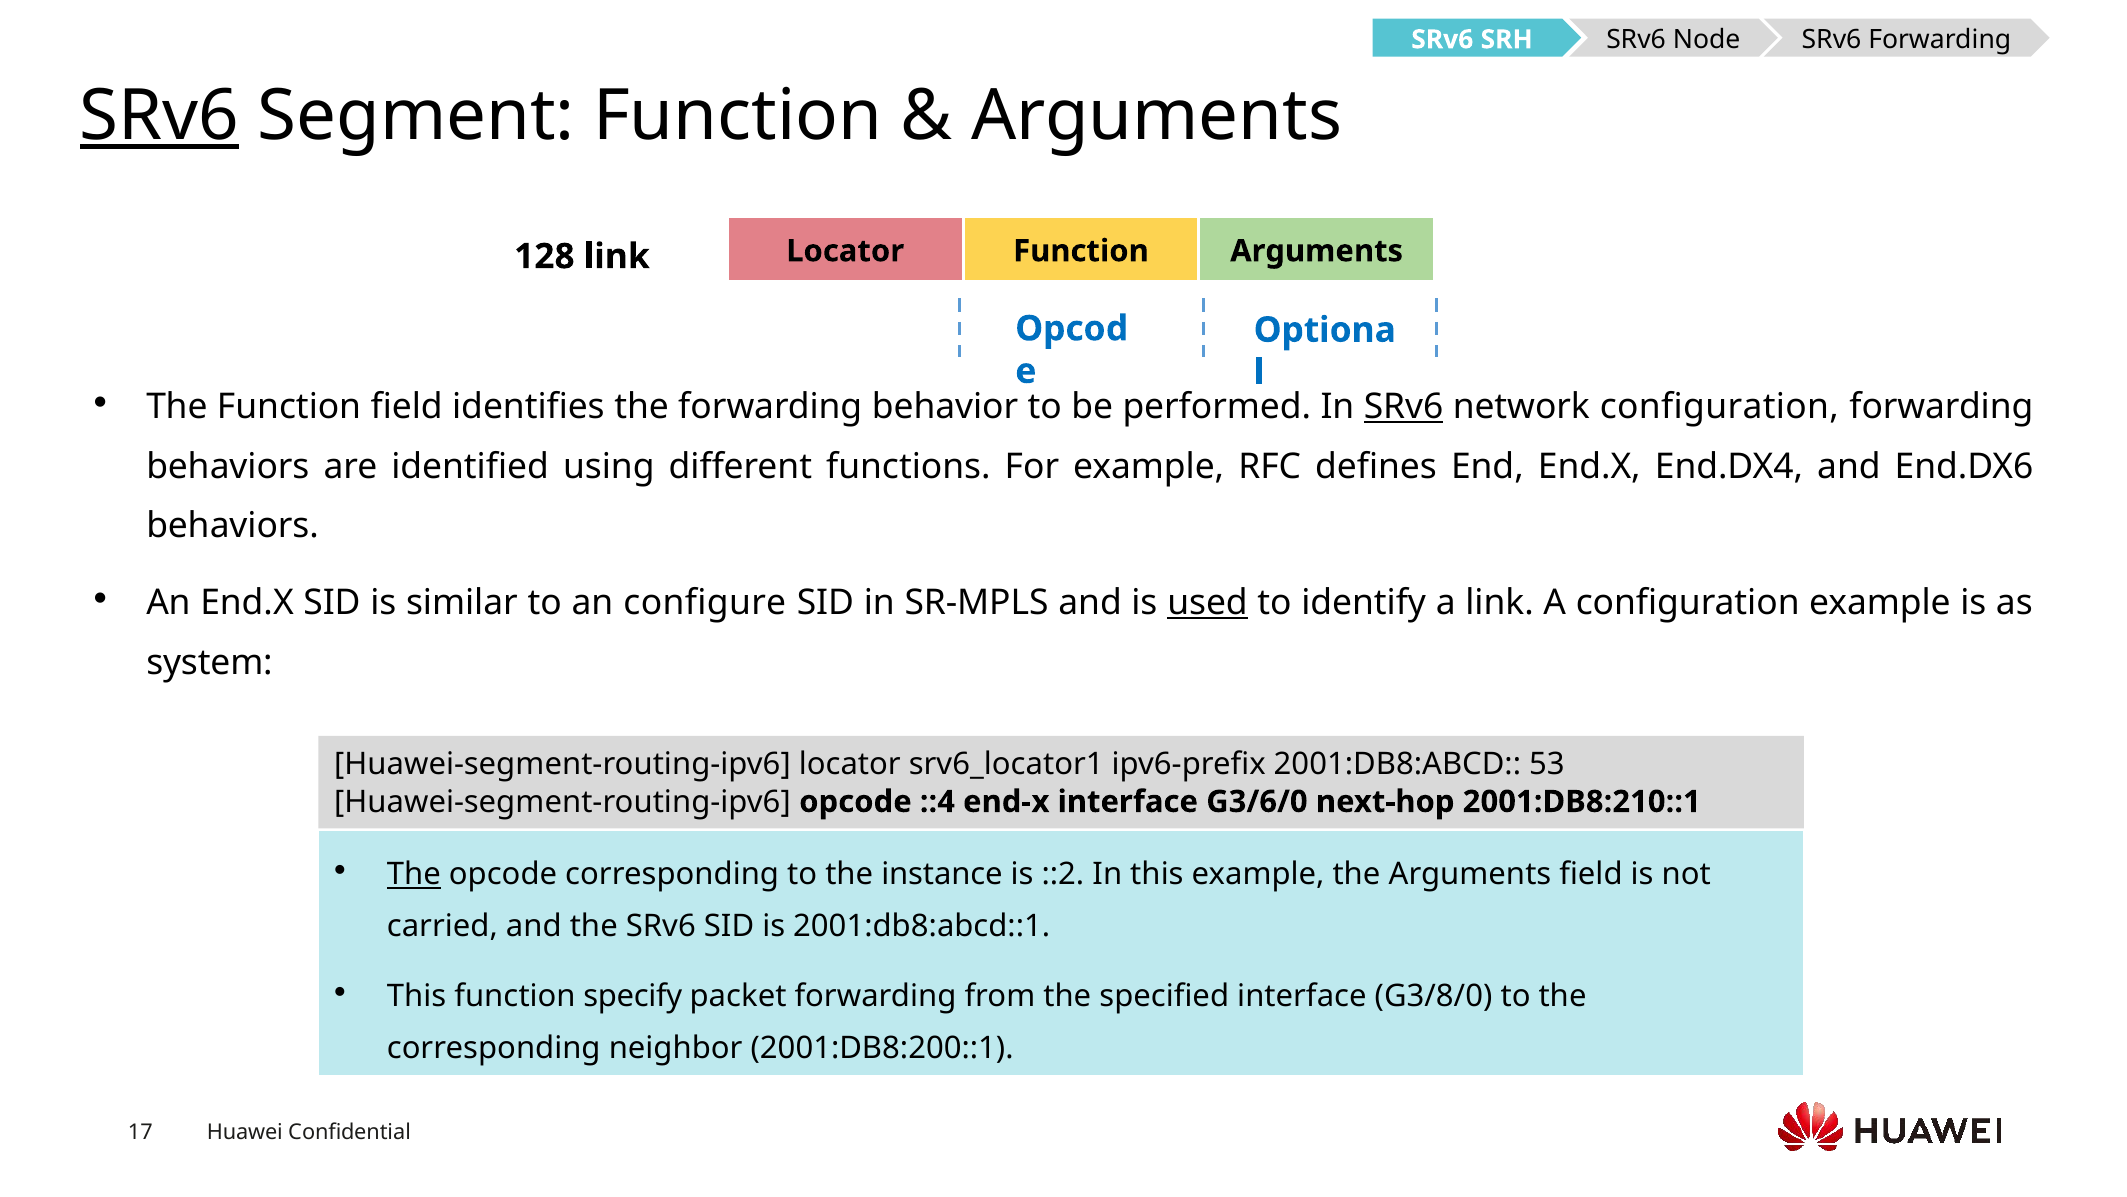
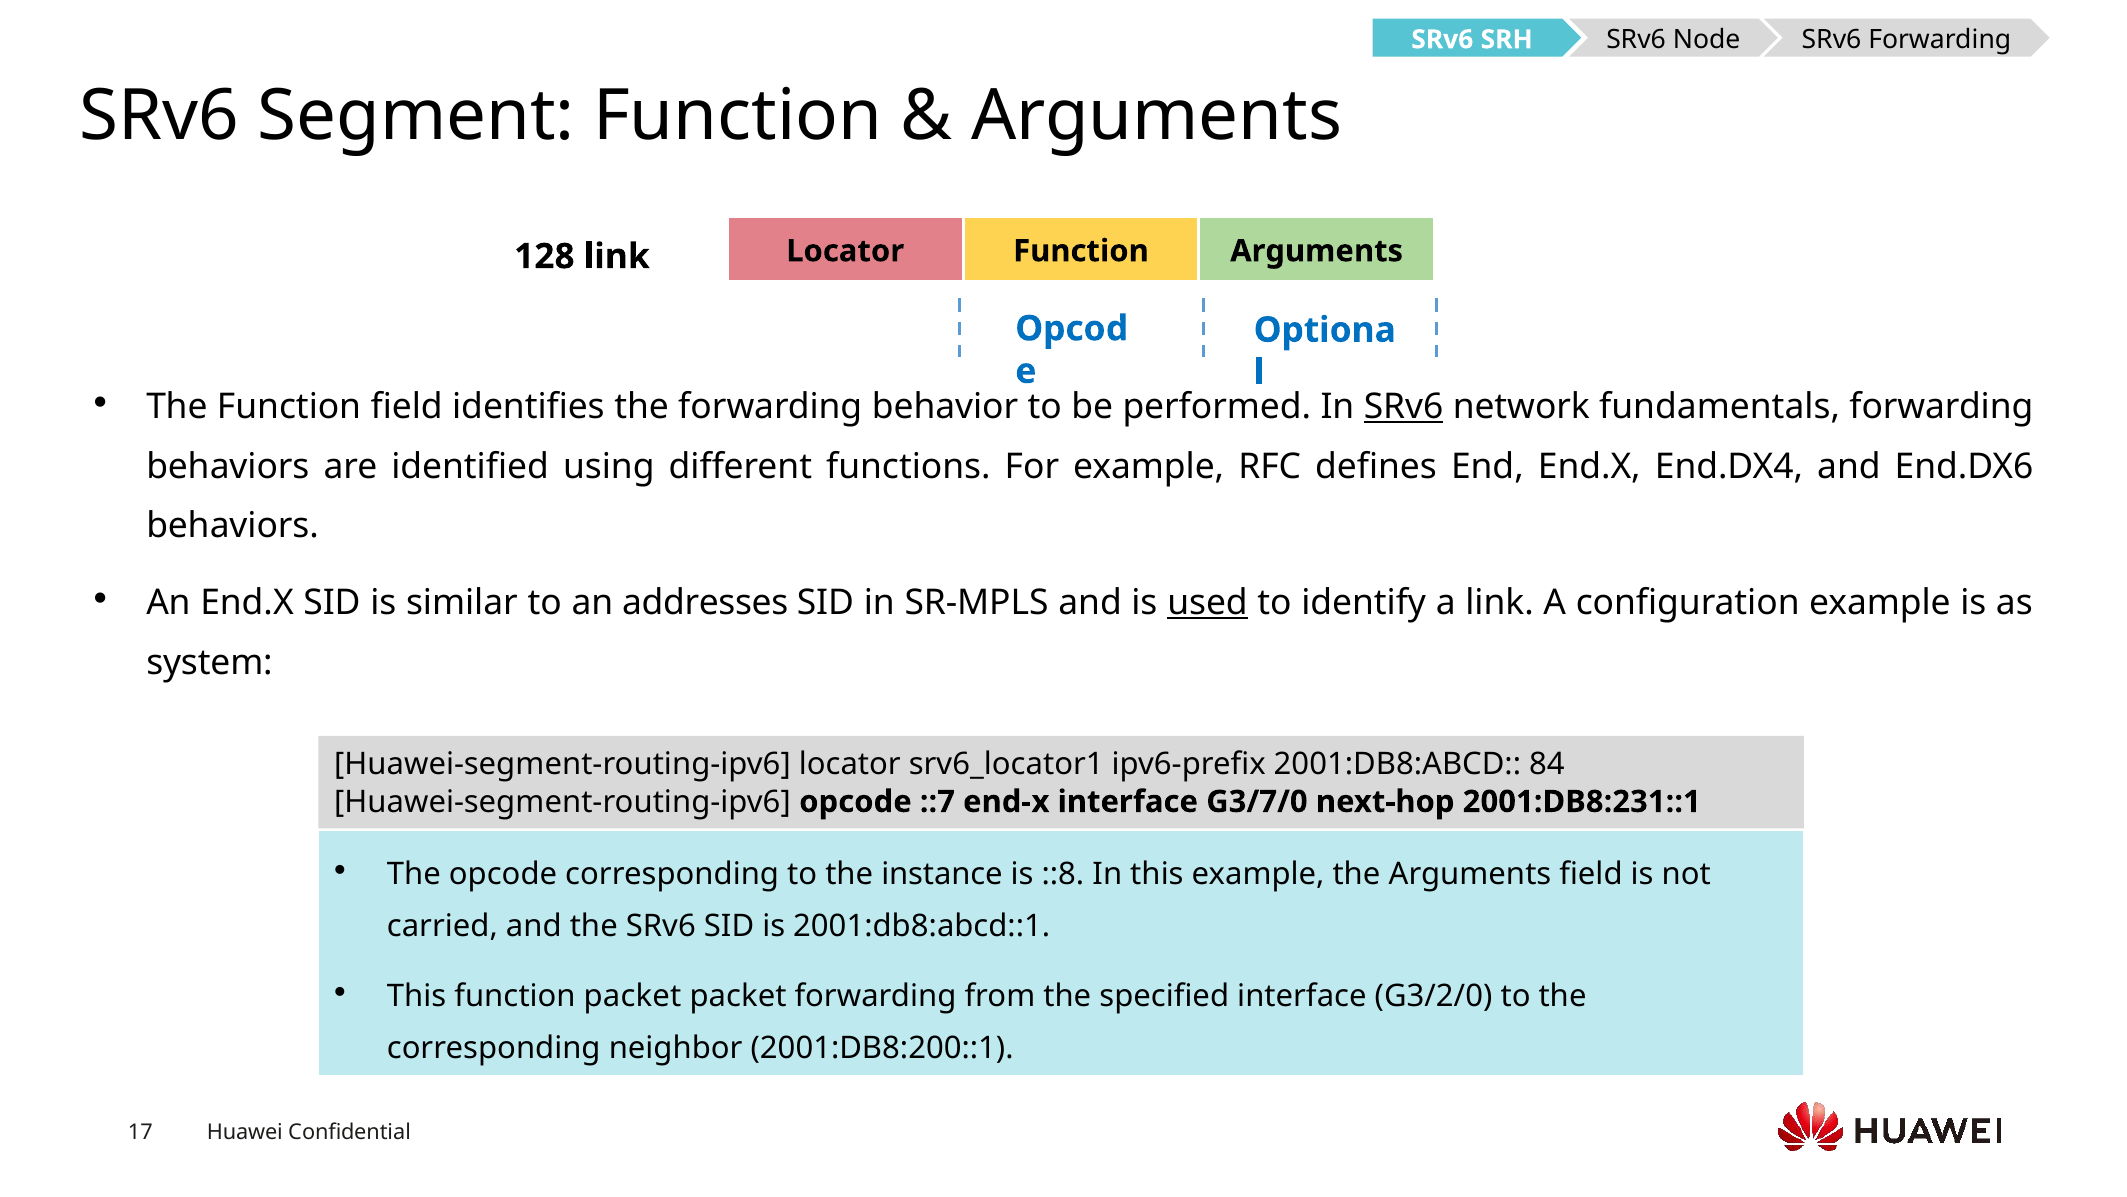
SRv6 underline: present -> none (159, 116)
network configuration: configuration -> fundamentals (1720, 407)
configure: configure -> addresses (705, 603)
53: 53 -> 84 (1547, 764)
::4: ::4 -> ::7 (937, 801)
G3/6/0: G3/6/0 -> G3/7/0 (1257, 801)
2001:DB8:210::1: 2001:DB8:210::1 -> 2001:DB8:231::1 (1582, 801)
The underline: present -> none (414, 874)
::2: ::2 -> ::8 (1063, 874)
function specify: specify -> packet (632, 996)
G3/8/0: G3/8/0 -> G3/2/0 (1434, 996)
